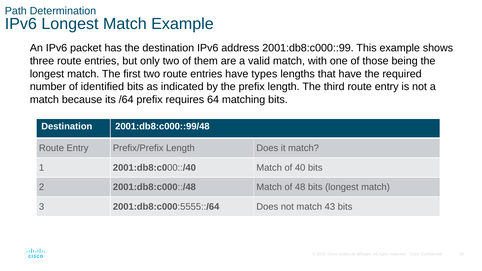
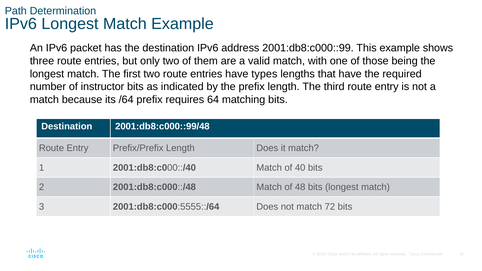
identified: identified -> instructor (103, 87)
43: 43 -> 72 (330, 207)
